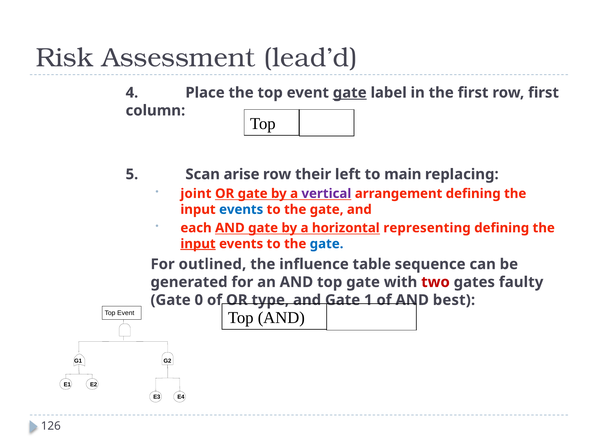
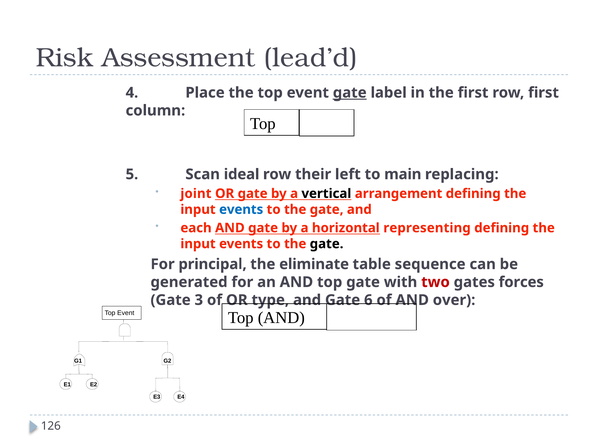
arise: arise -> ideal (242, 174)
vertical colour: purple -> black (326, 194)
input underline: present -> none (198, 244)
gate colour: blue -> black (327, 244)
outlined: outlined -> principal (213, 264)
influence: influence -> eliminate (314, 264)
faulty: faulty -> forces (521, 282)
0: 0 -> 3 (199, 300)
1: 1 -> 6 (368, 300)
best: best -> over (454, 300)
